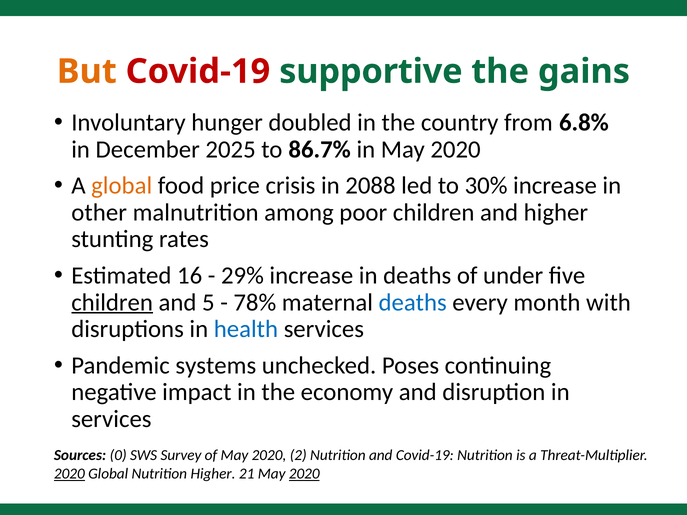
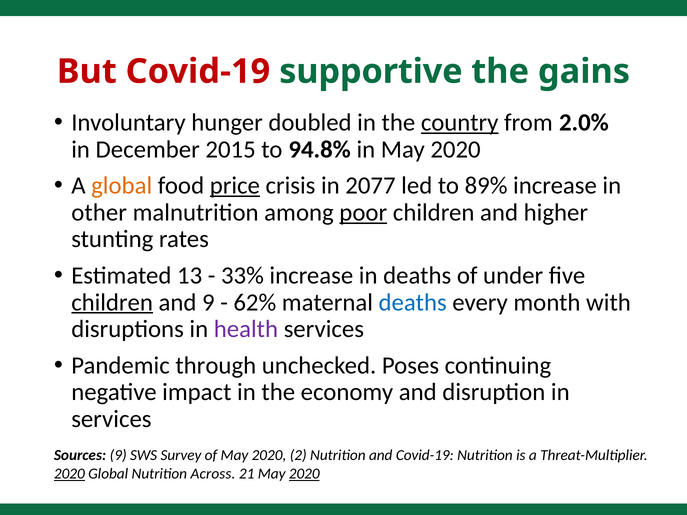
But colour: orange -> red (87, 72)
country underline: none -> present (460, 123)
6.8%: 6.8% -> 2.0% (584, 123)
2025: 2025 -> 2015 (231, 150)
86.7%: 86.7% -> 94.8% (320, 150)
price underline: none -> present (235, 186)
2088: 2088 -> 2077 (370, 186)
30%: 30% -> 89% (486, 186)
poor underline: none -> present (363, 213)
16: 16 -> 13 (190, 276)
29%: 29% -> 33% (242, 276)
and 5: 5 -> 9 (208, 302)
78%: 78% -> 62% (255, 302)
health colour: blue -> purple (246, 329)
systems: systems -> through (216, 366)
Sources 0: 0 -> 9 (118, 456)
Nutrition Higher: Higher -> Across (213, 474)
